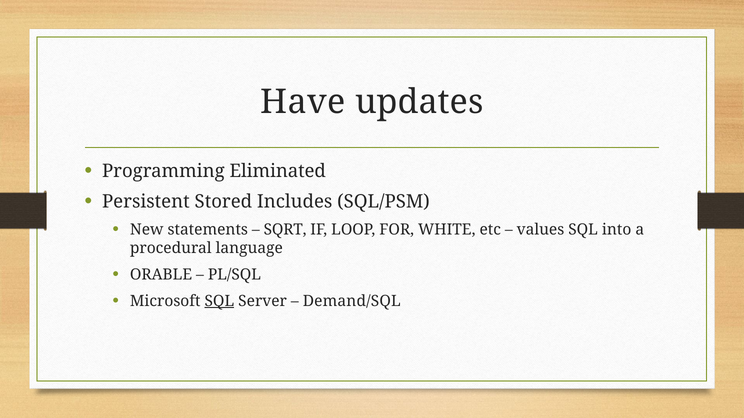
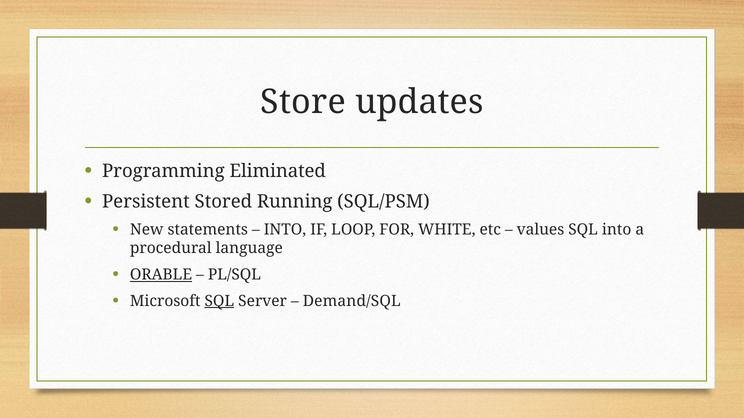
Have: Have -> Store (303, 102)
Includes: Includes -> Running (295, 202)
SQRT: SQRT -> INTO (285, 230)
ORABLE underline: none -> present (161, 275)
